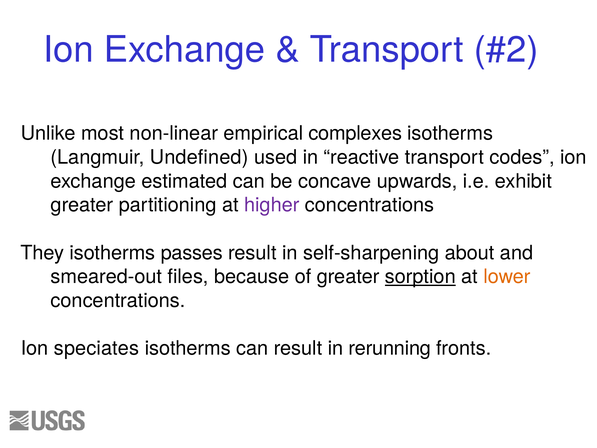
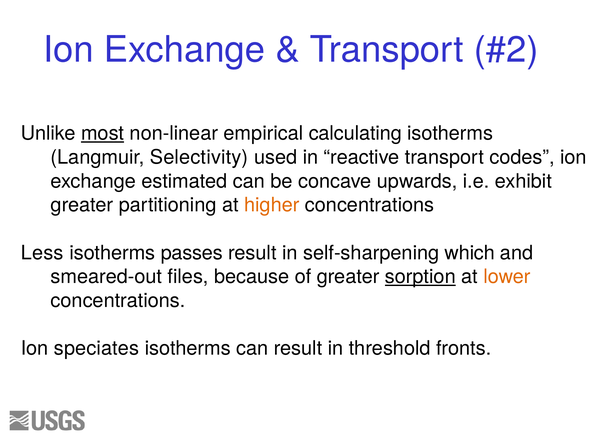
most underline: none -> present (103, 133)
complexes: complexes -> calculating (355, 133)
Undefined: Undefined -> Selectivity (199, 157)
higher colour: purple -> orange (272, 205)
They: They -> Less (42, 253)
about: about -> which (470, 253)
rerunning: rerunning -> threshold (390, 348)
